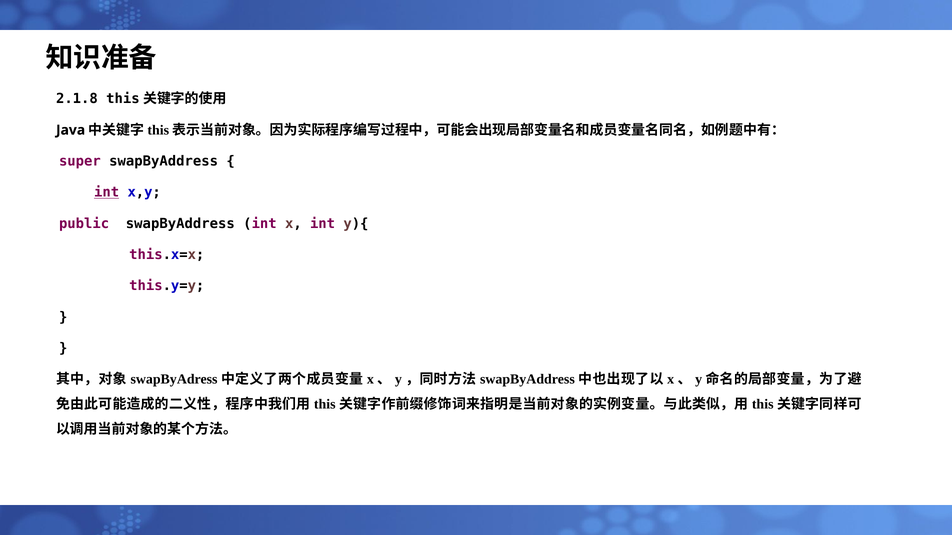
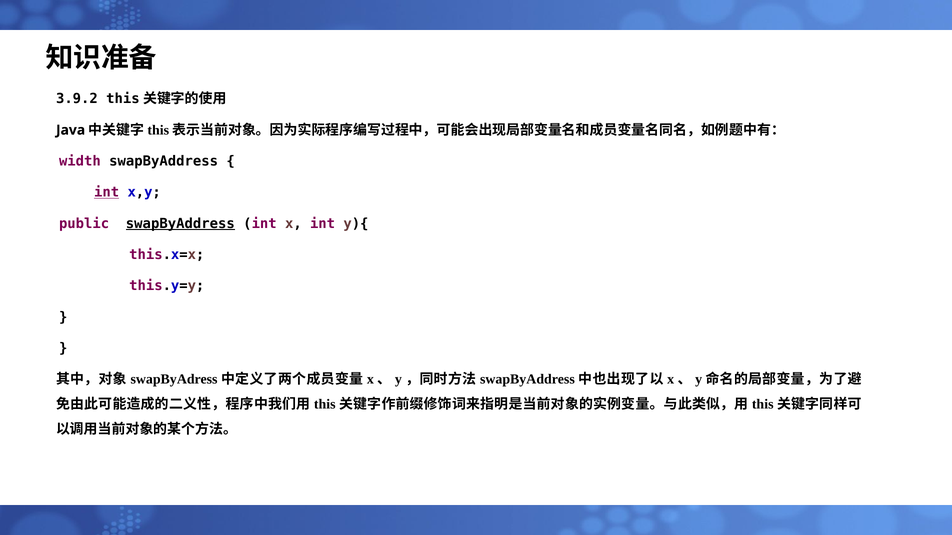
2.1.8: 2.1.8 -> 3.9.2 (77, 99)
super: super -> width (80, 161)
swapByAddress underline: none -> present (180, 224)
